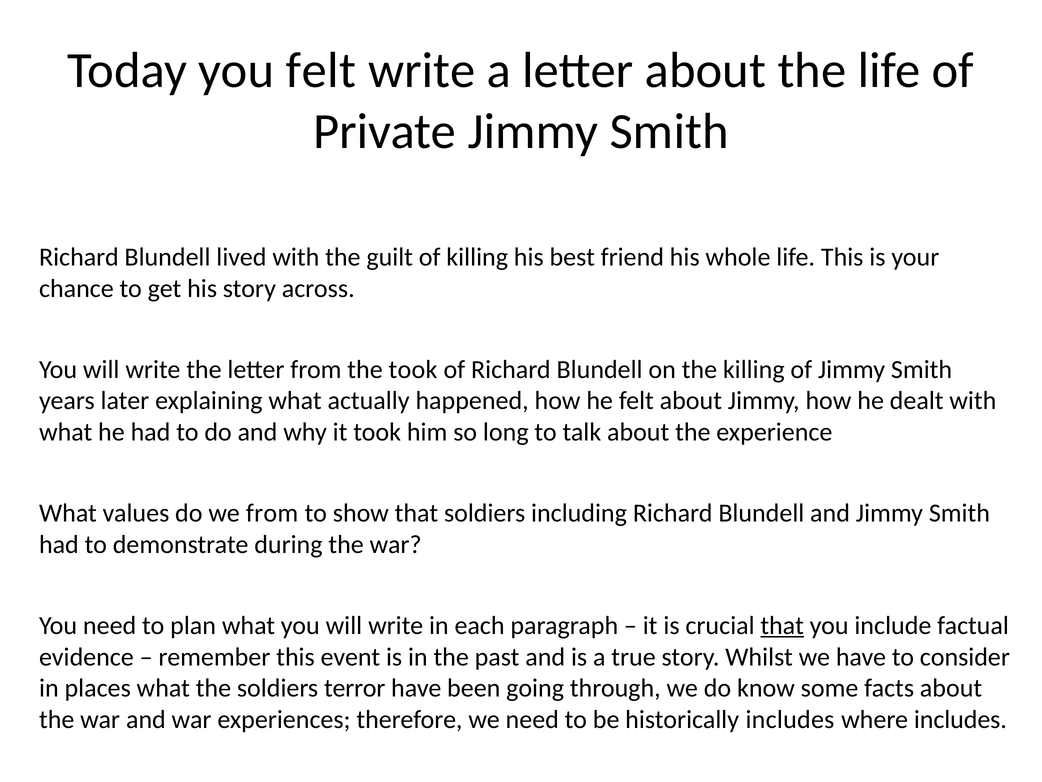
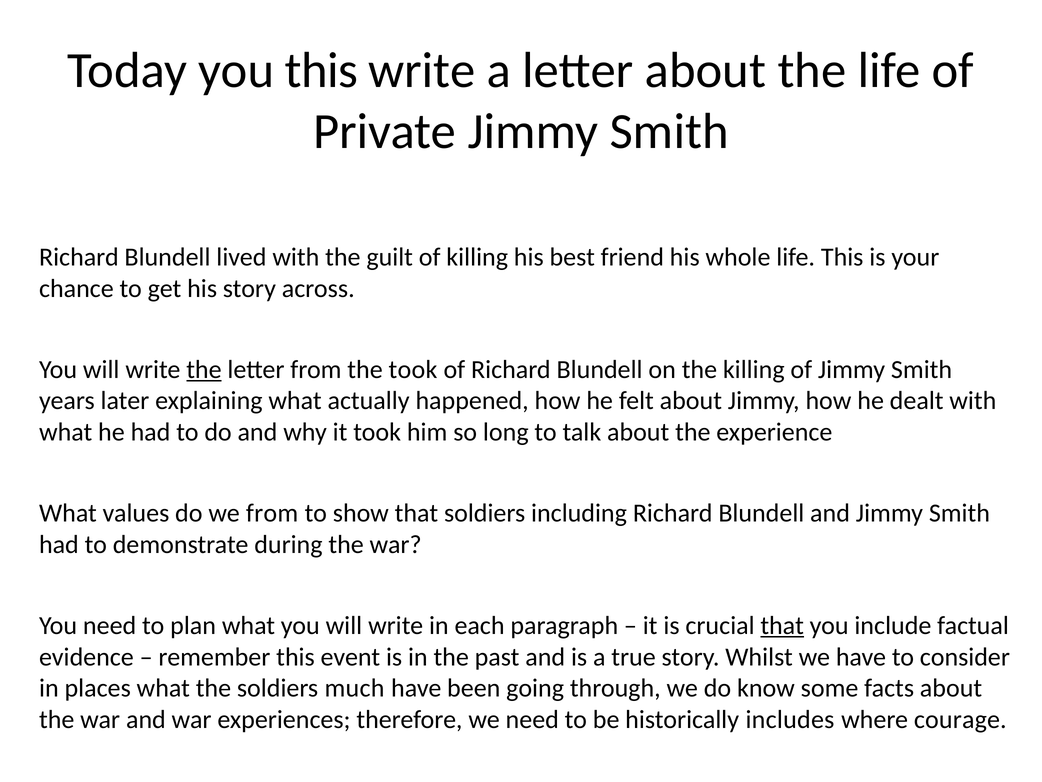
you felt: felt -> this (321, 70)
the underline: none -> present (204, 369)
terror: terror -> much (354, 688)
where includes: includes -> courage (960, 719)
